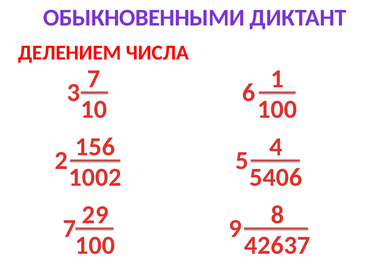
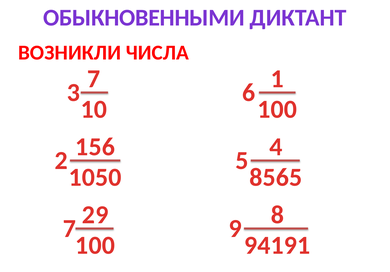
ДЕЛЕНИЕМ: ДЕЛЕНИЕМ -> ВОЗНИКЛИ (70, 53)
1002: 1002 -> 1050 (95, 177)
5406: 5406 -> 8565 (276, 177)
42637: 42637 -> 94191 (277, 245)
